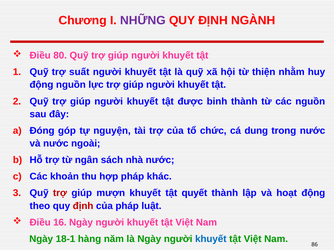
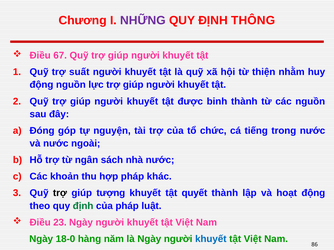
NGÀNH: NGÀNH -> THÔNG (253, 20)
80: 80 -> 67 (60, 56)
dung: dung -> tiếng (256, 131)
trợ colour: red -> black (60, 193)
mượn: mượn -> tượng (111, 193)
định colour: red -> green (83, 206)
16: 16 -> 23 (60, 223)
18-1: 18-1 -> 18-0 (65, 239)
